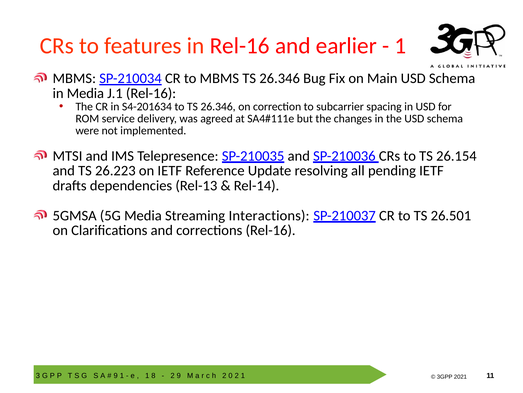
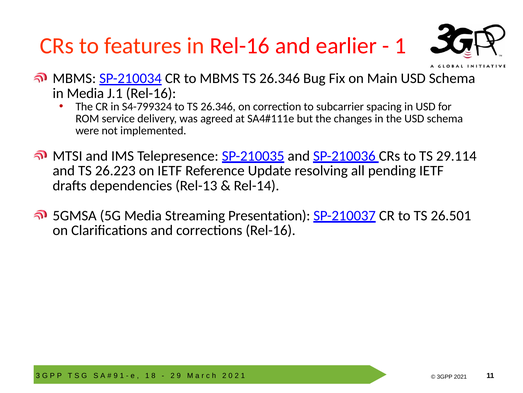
S4-201634: S4-201634 -> S4-799324 (147, 107)
26.154: 26.154 -> 29.114 (456, 156)
Interactions: Interactions -> Presentation (269, 215)
